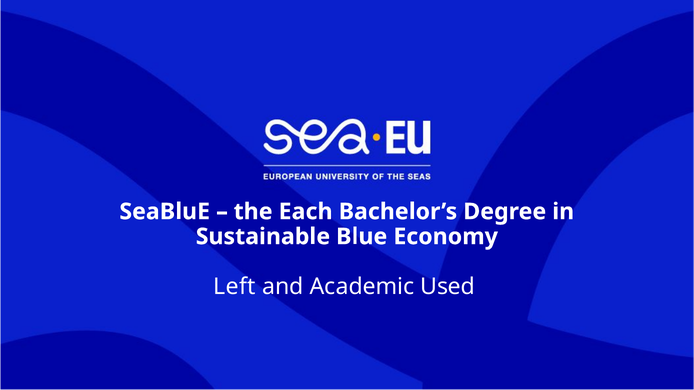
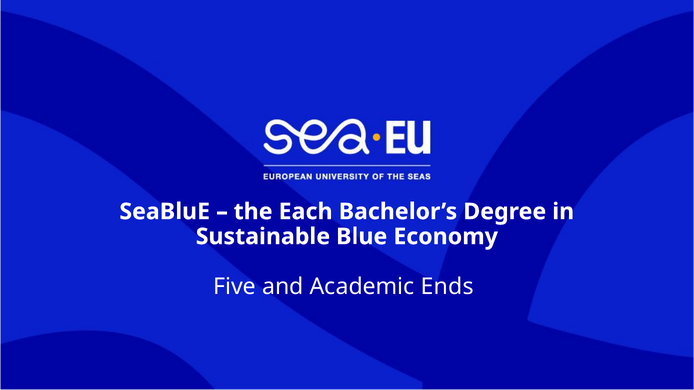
Left: Left -> Five (235, 287)
Used: Used -> Ends (447, 287)
